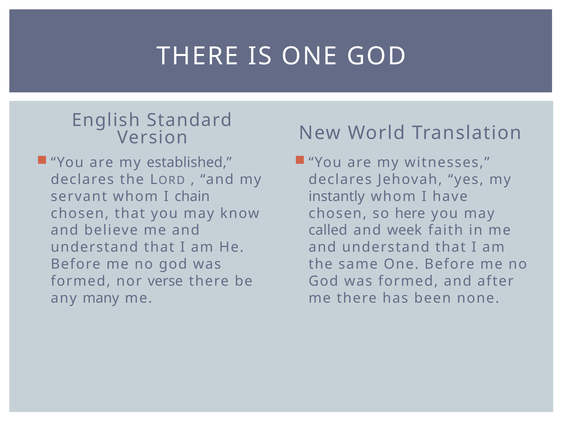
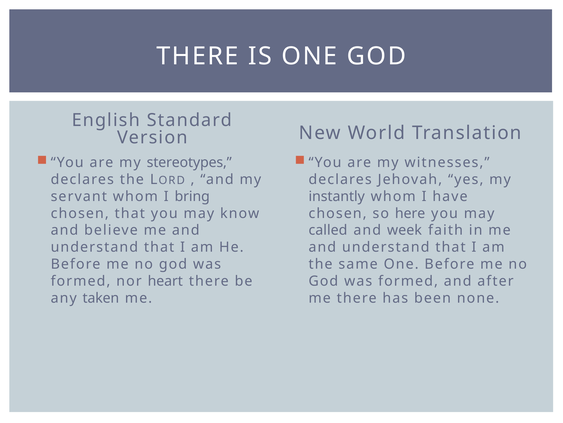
established: established -> stereotypes (189, 162)
chain: chain -> bring (192, 196)
verse: verse -> heart (165, 281)
many: many -> taken (101, 297)
